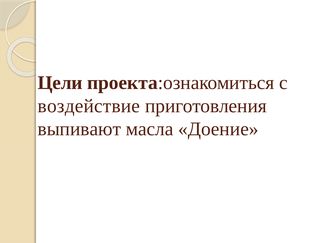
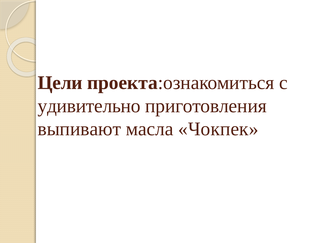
воздействие: воздействие -> удивительно (89, 106)
Доение: Доение -> Чокпек (218, 129)
